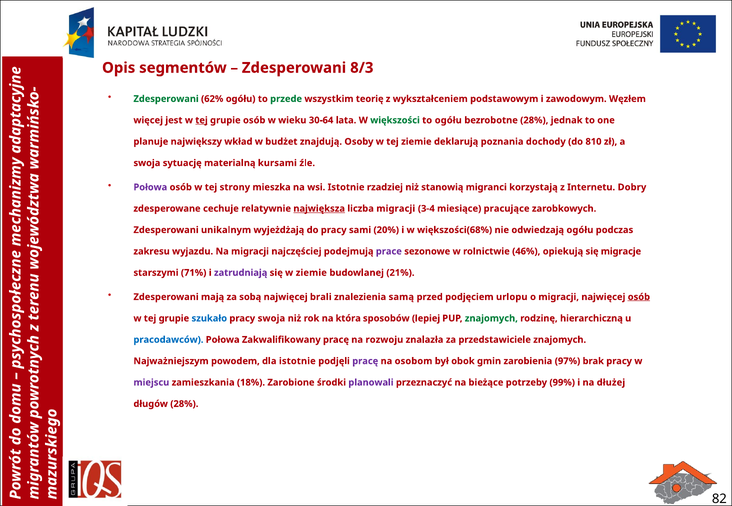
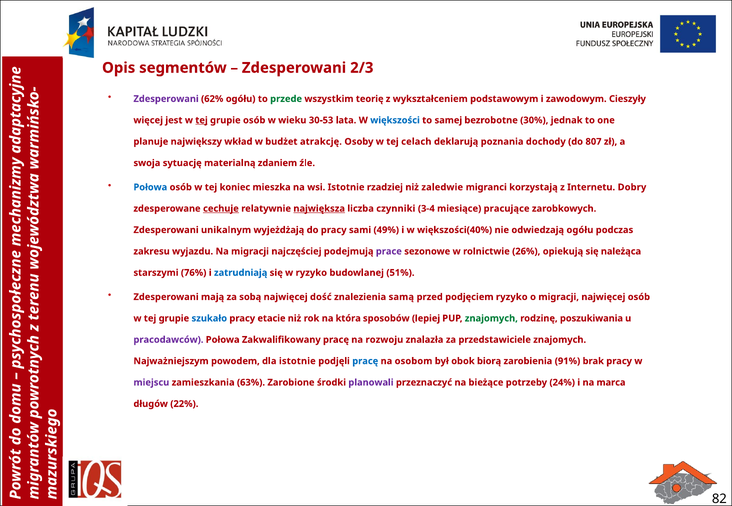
8/3: 8/3 -> 2/3 (362, 68)
Zdesperowani colour: green -> purple (166, 99)
Węzłem: Węzłem -> Cieszyły (627, 99)
30-64: 30-64 -> 30-53 (321, 120)
większości colour: green -> blue (395, 120)
to ogółu: ogółu -> samej (448, 120)
bezrobotne 28%: 28% -> 30% (534, 120)
znajdują: znajdują -> atrakcję (321, 142)
tej ziemie: ziemie -> celach (416, 142)
810: 810 -> 807 (594, 142)
kursami: kursami -> zdaniem (277, 163)
Połowa colour: purple -> blue (150, 187)
strony: strony -> koniec (235, 187)
stanowią: stanowią -> zaledwie (442, 187)
cechuje underline: none -> present (221, 209)
liczba migracji: migracji -> czynniki (396, 209)
20%: 20% -> 49% (386, 230)
większości(68%: większości(68% -> większości(40% (455, 230)
46%: 46% -> 26% (526, 252)
migracje: migracje -> należąca (621, 252)
71%: 71% -> 76% (194, 273)
zatrudniają colour: purple -> blue (241, 273)
w ziemie: ziemie -> ryzyko (311, 273)
21%: 21% -> 51% (400, 273)
brali: brali -> dość (321, 297)
podjęciem urlopu: urlopu -> ryzyko (512, 297)
osób underline: present -> none (639, 297)
pracy swoja: swoja -> etacie (271, 319)
hierarchiczną: hierarchiczną -> poszukiwania (591, 319)
pracodawców colour: blue -> purple (168, 340)
pracę colour: purple -> blue (365, 362)
gmin: gmin -> biorą (489, 362)
97%: 97% -> 91% (567, 362)
18%: 18% -> 63% (251, 383)
99%: 99% -> 24% (562, 383)
dłużej: dłużej -> marca (611, 383)
długów 28%: 28% -> 22% (184, 404)
